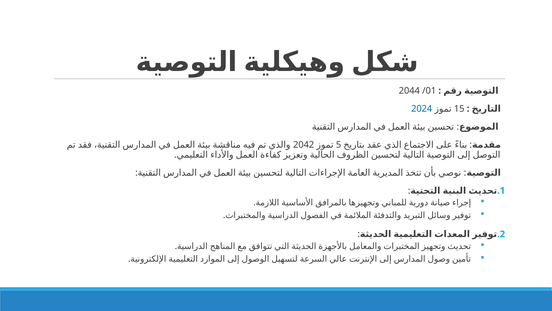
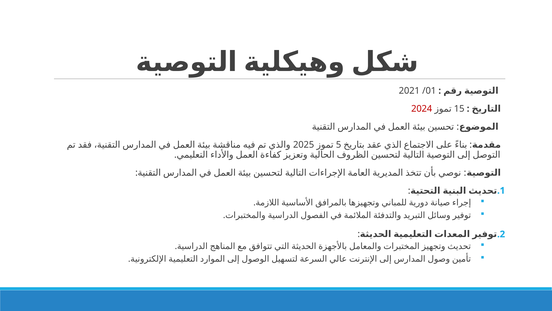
2044: 2044 -> 2021 (409, 91)
2024 colour: blue -> red (422, 109)
2042: 2042 -> 2025 (304, 144)
